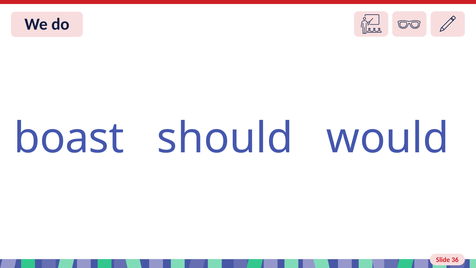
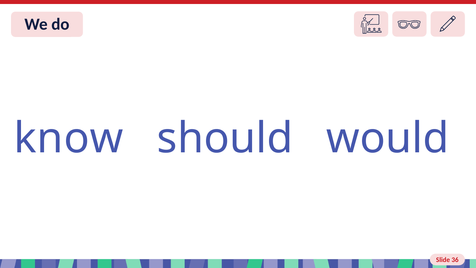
boast: boast -> know (69, 138)
